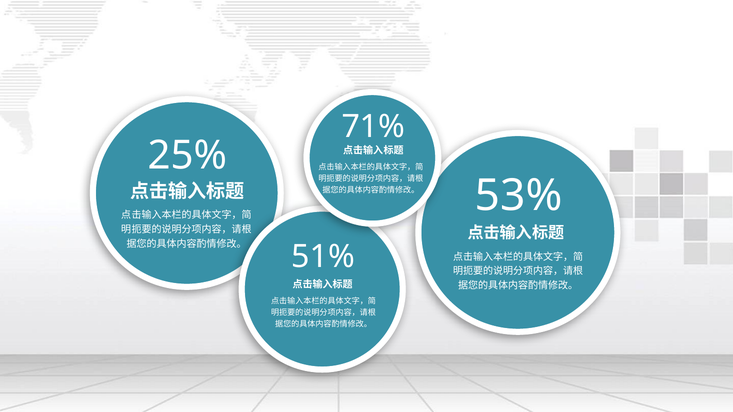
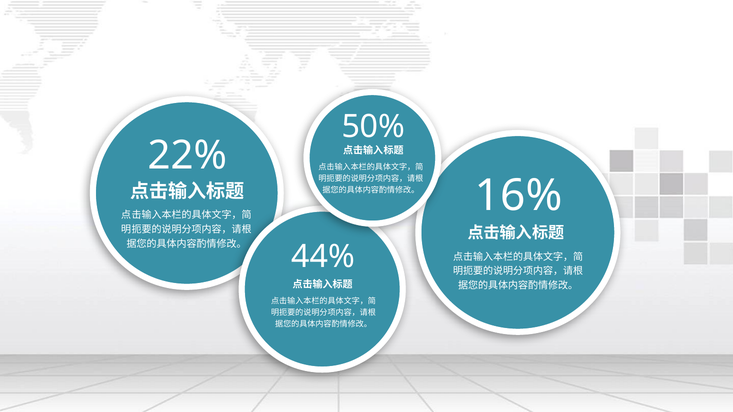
71%: 71% -> 50% (373, 127)
25%: 25% -> 22% (188, 156)
53%: 53% -> 16% (519, 196)
51%: 51% -> 44% (323, 257)
